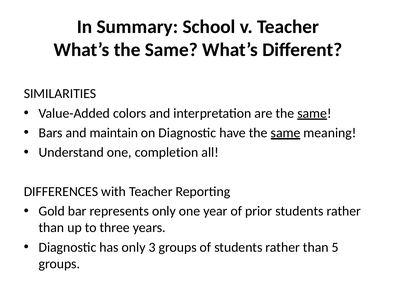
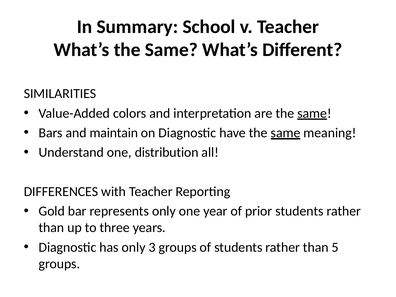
completion: completion -> distribution (167, 152)
